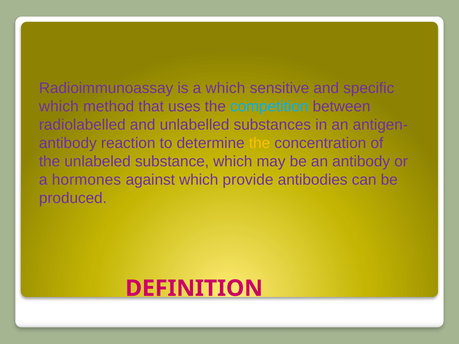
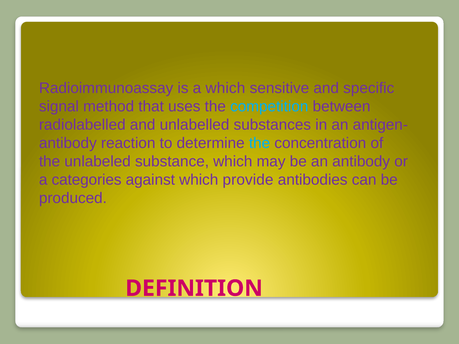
which: which -> signal (59, 107)
the colour: yellow -> light blue (260, 143)
hormones: hormones -> categories (87, 180)
